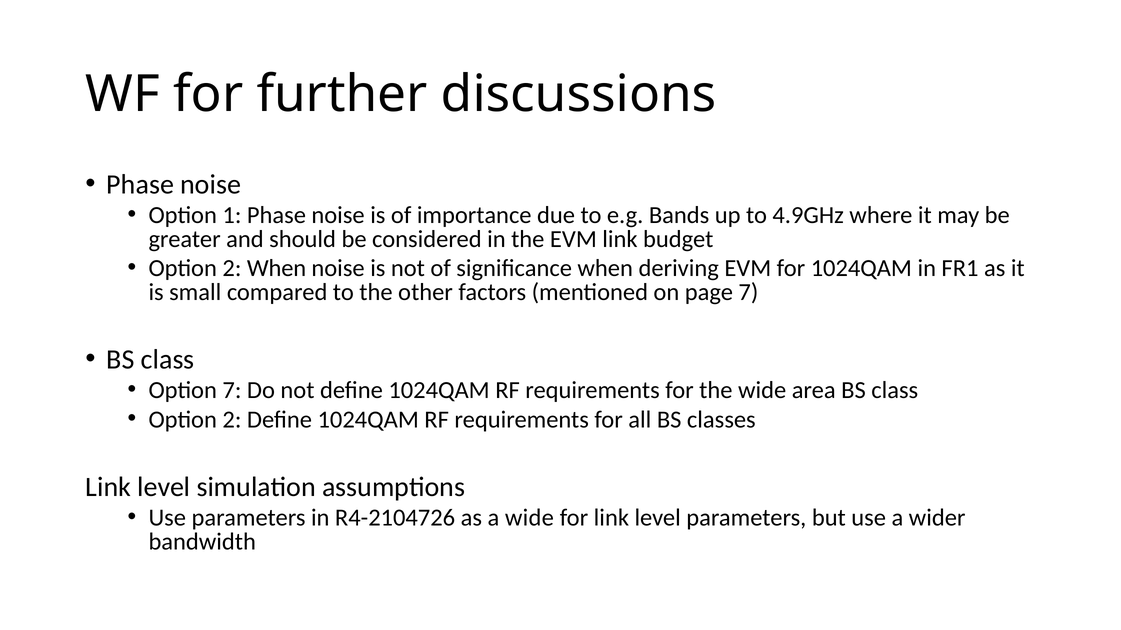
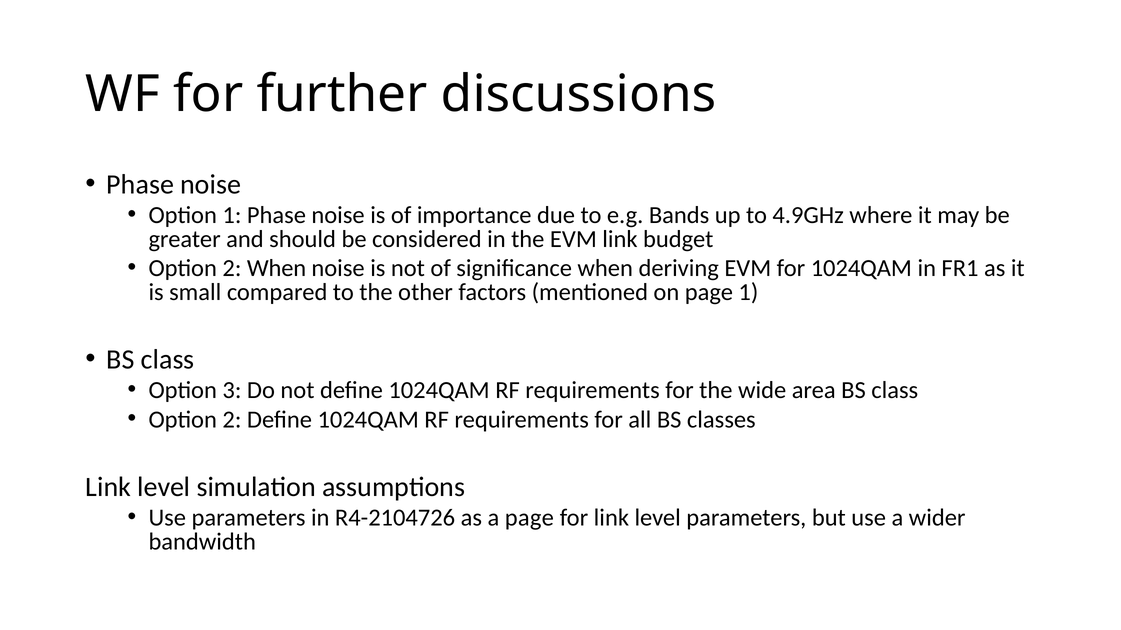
page 7: 7 -> 1 (748, 292)
Option 7: 7 -> 3 (232, 391)
a wide: wide -> page (529, 518)
